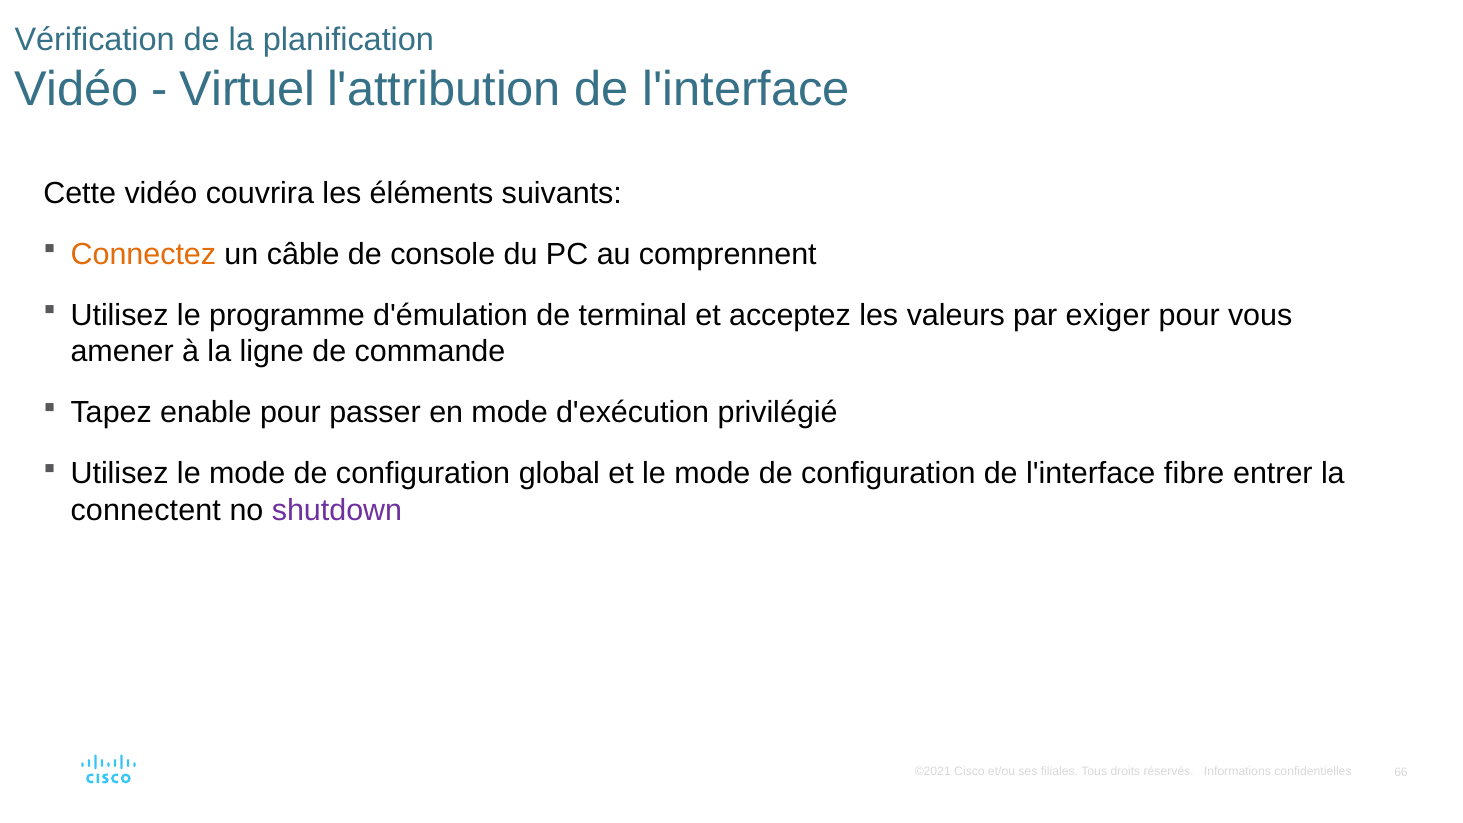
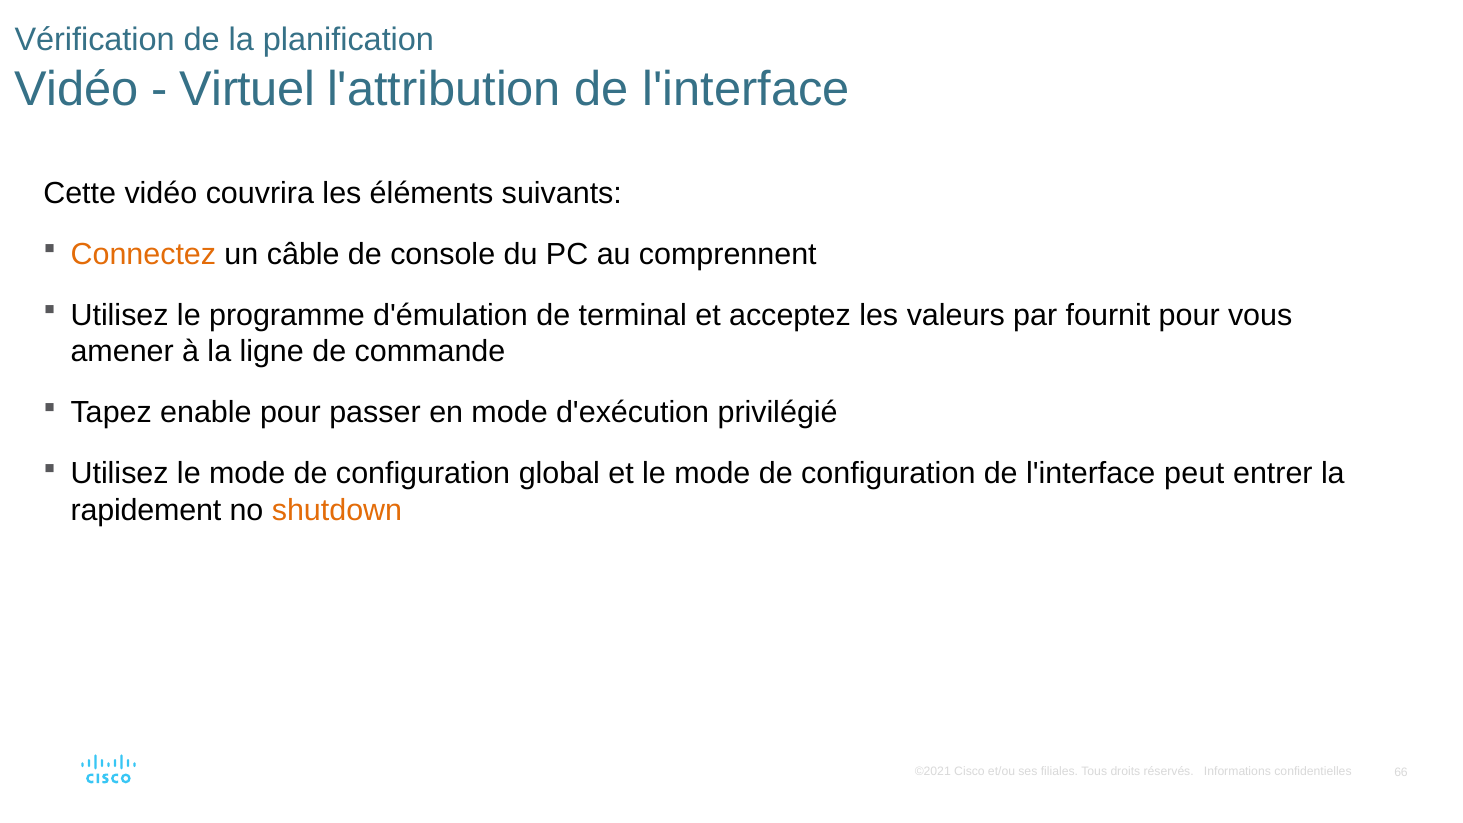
exiger: exiger -> fournit (1108, 315)
fibre: fibre -> peut (1194, 474)
connectent: connectent -> rapidement (146, 510)
shutdown colour: purple -> orange (337, 510)
